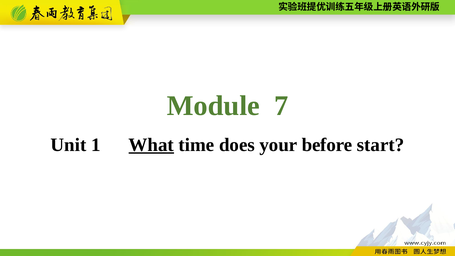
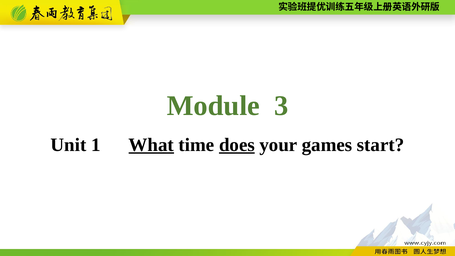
7: 7 -> 3 (281, 106)
does underline: none -> present (237, 145)
before: before -> games (327, 145)
